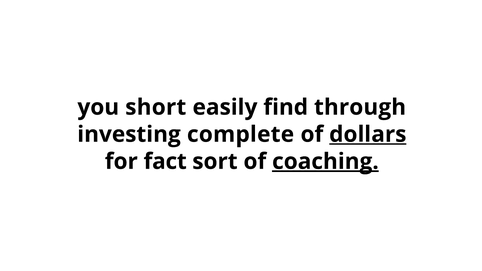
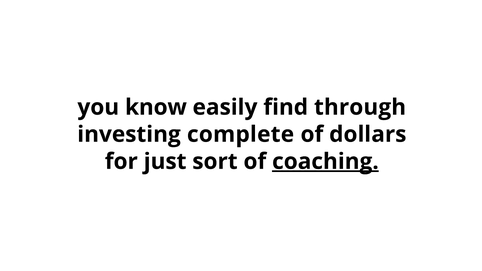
short: short -> know (156, 107)
dollars underline: present -> none (368, 134)
fact: fact -> just (165, 162)
